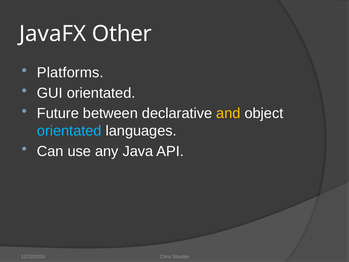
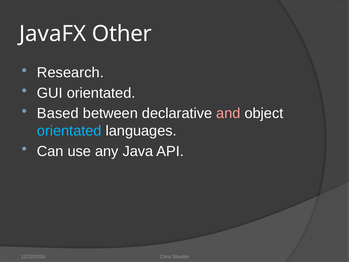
Platforms: Platforms -> Research (70, 73)
Future: Future -> Based (58, 113)
and colour: yellow -> pink (228, 113)
